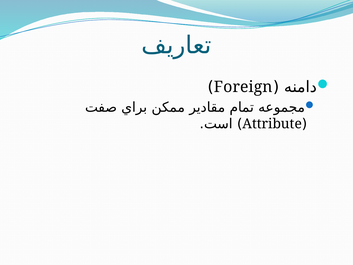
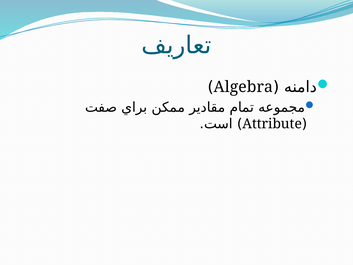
Foreign: Foreign -> Algebra (243, 87)
